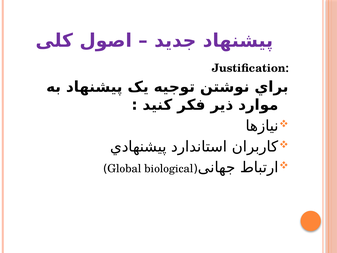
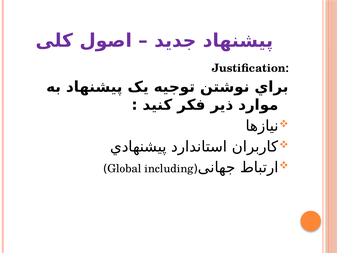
biological: biological -> including (169, 169)
